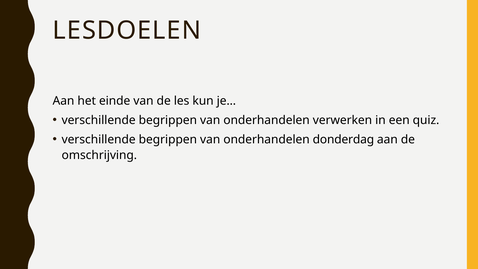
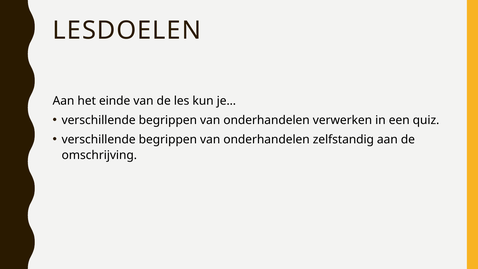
donderdag: donderdag -> zelfstandig (343, 139)
